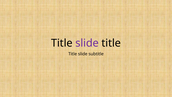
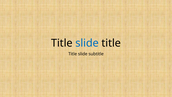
slide colour: purple -> blue (87, 43)
